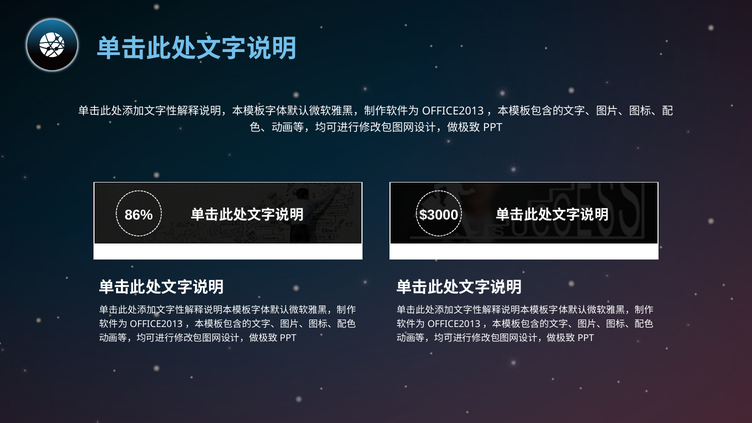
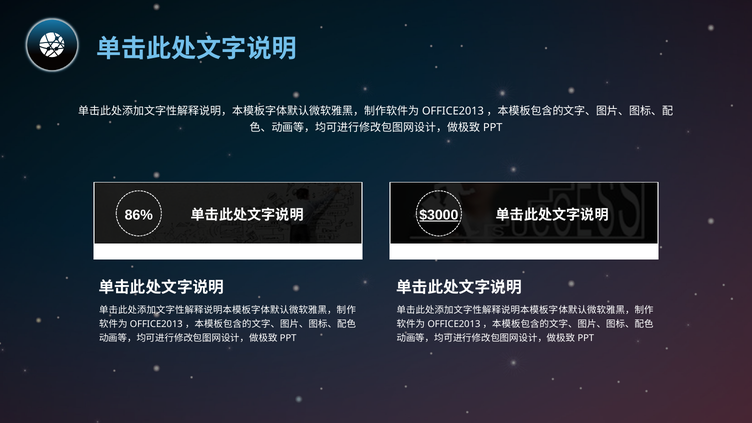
$3000 underline: none -> present (439, 215)
